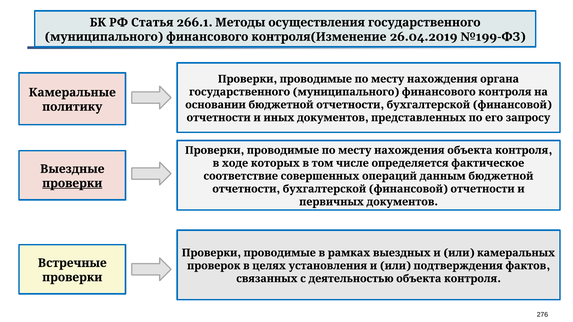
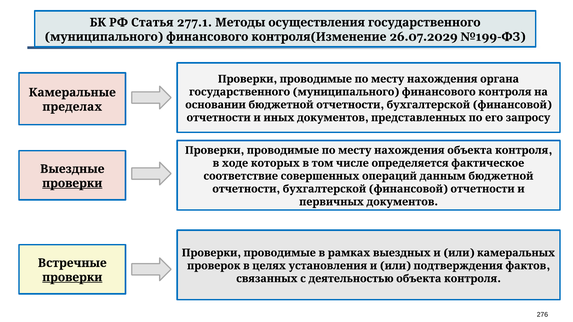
266.1: 266.1 -> 277.1 (194, 23)
26.04.2019: 26.04.2019 -> 26.07.2029 (424, 37)
политику: политику -> пределах (72, 107)
проверки underline: none -> present (72, 278)
